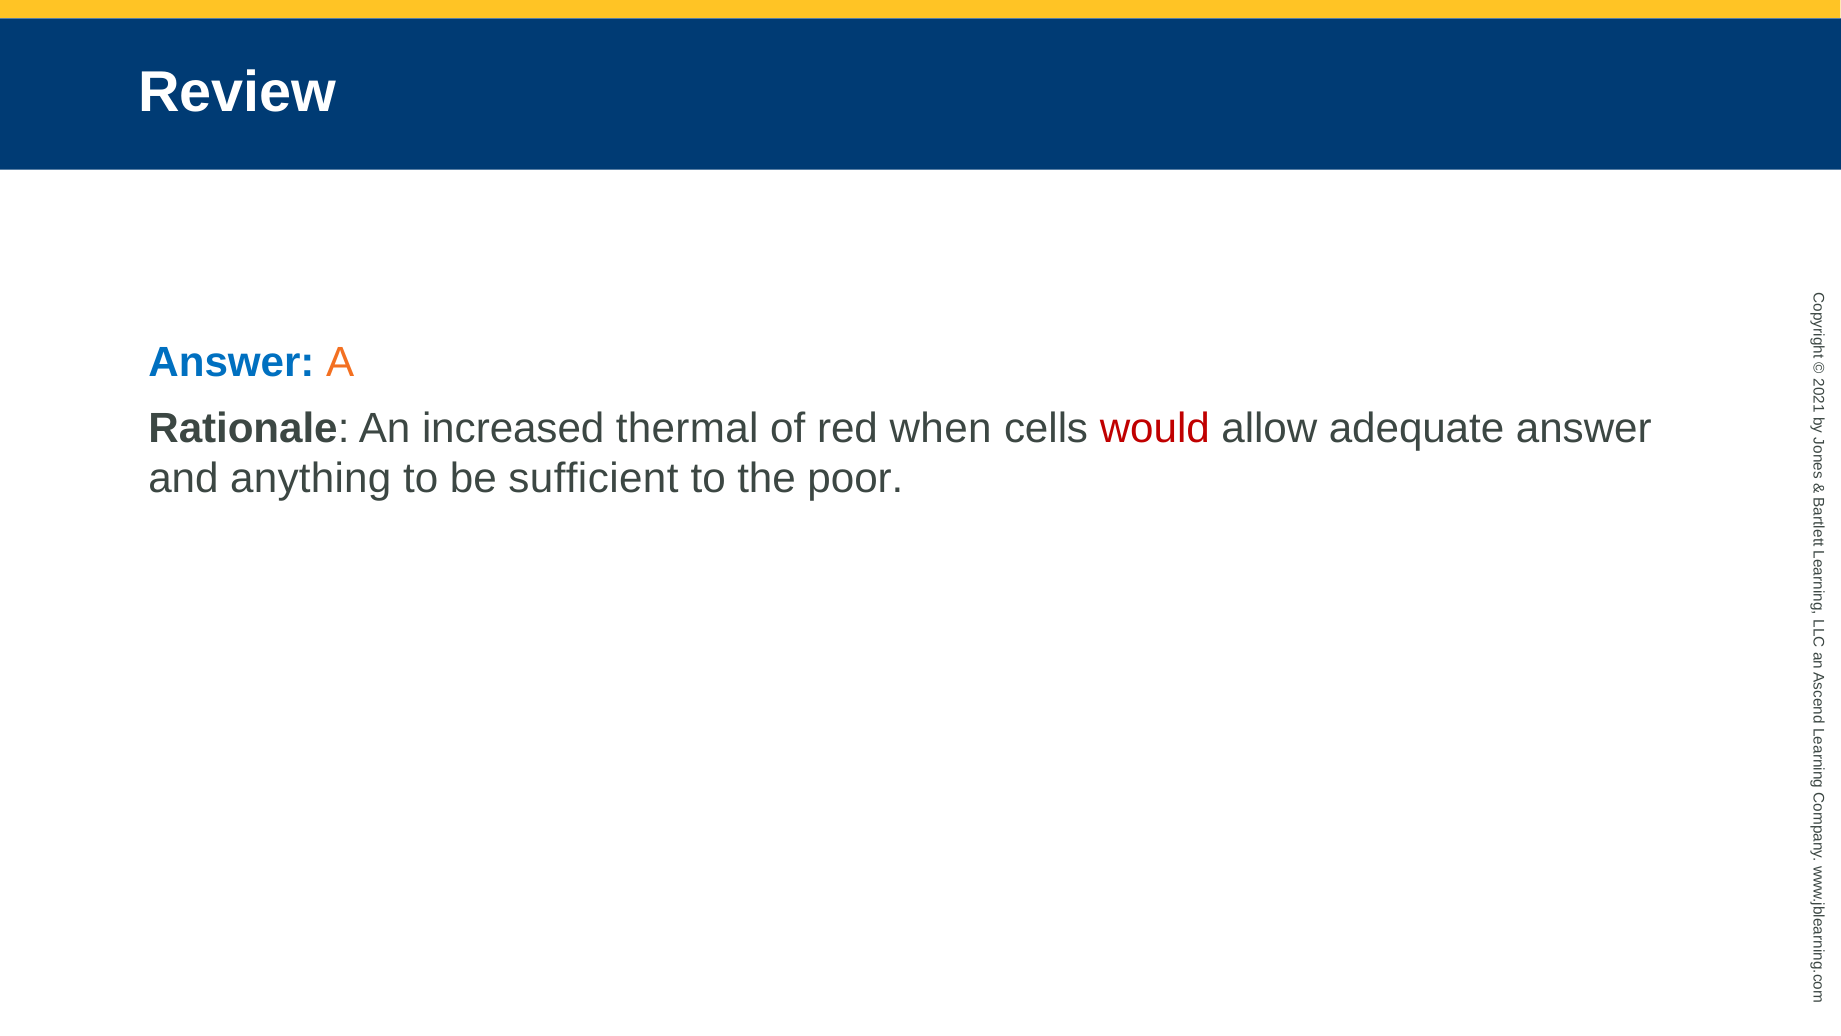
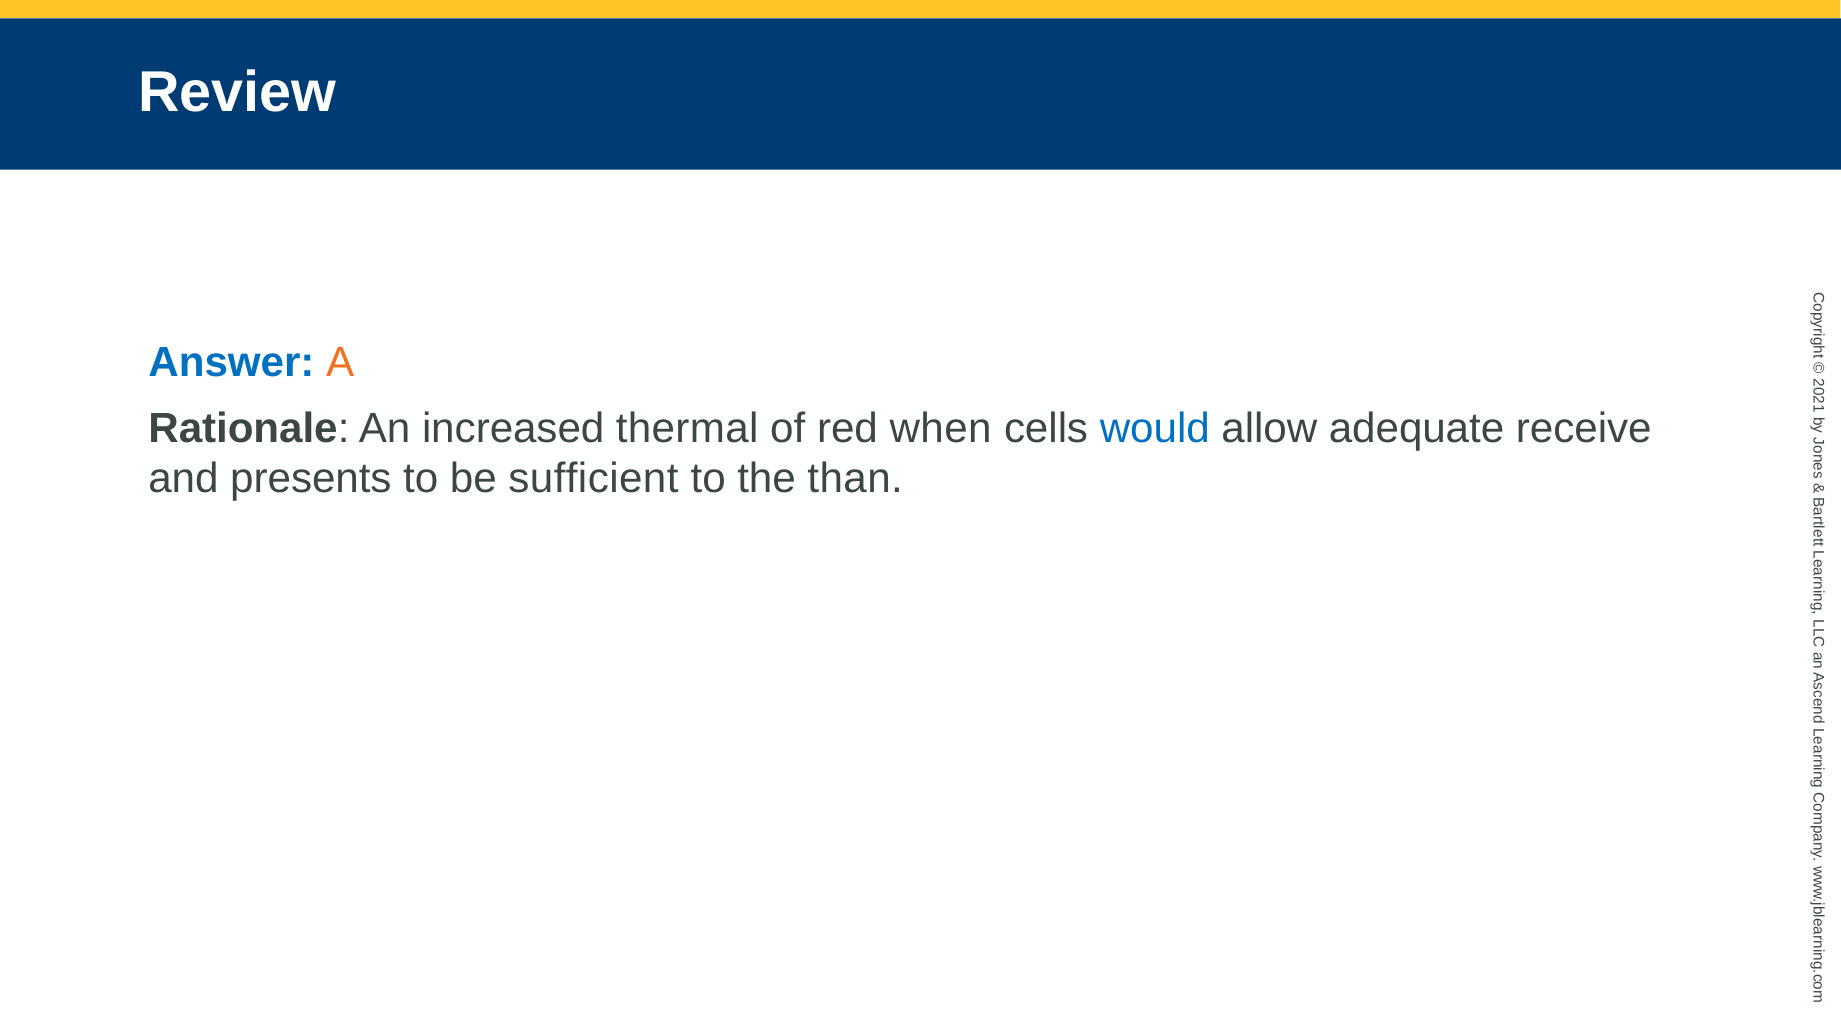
would colour: red -> blue (1155, 428)
adequate answer: answer -> receive (1584, 428)
anything: anything -> presents (311, 479)
poor: poor -> than (855, 479)
